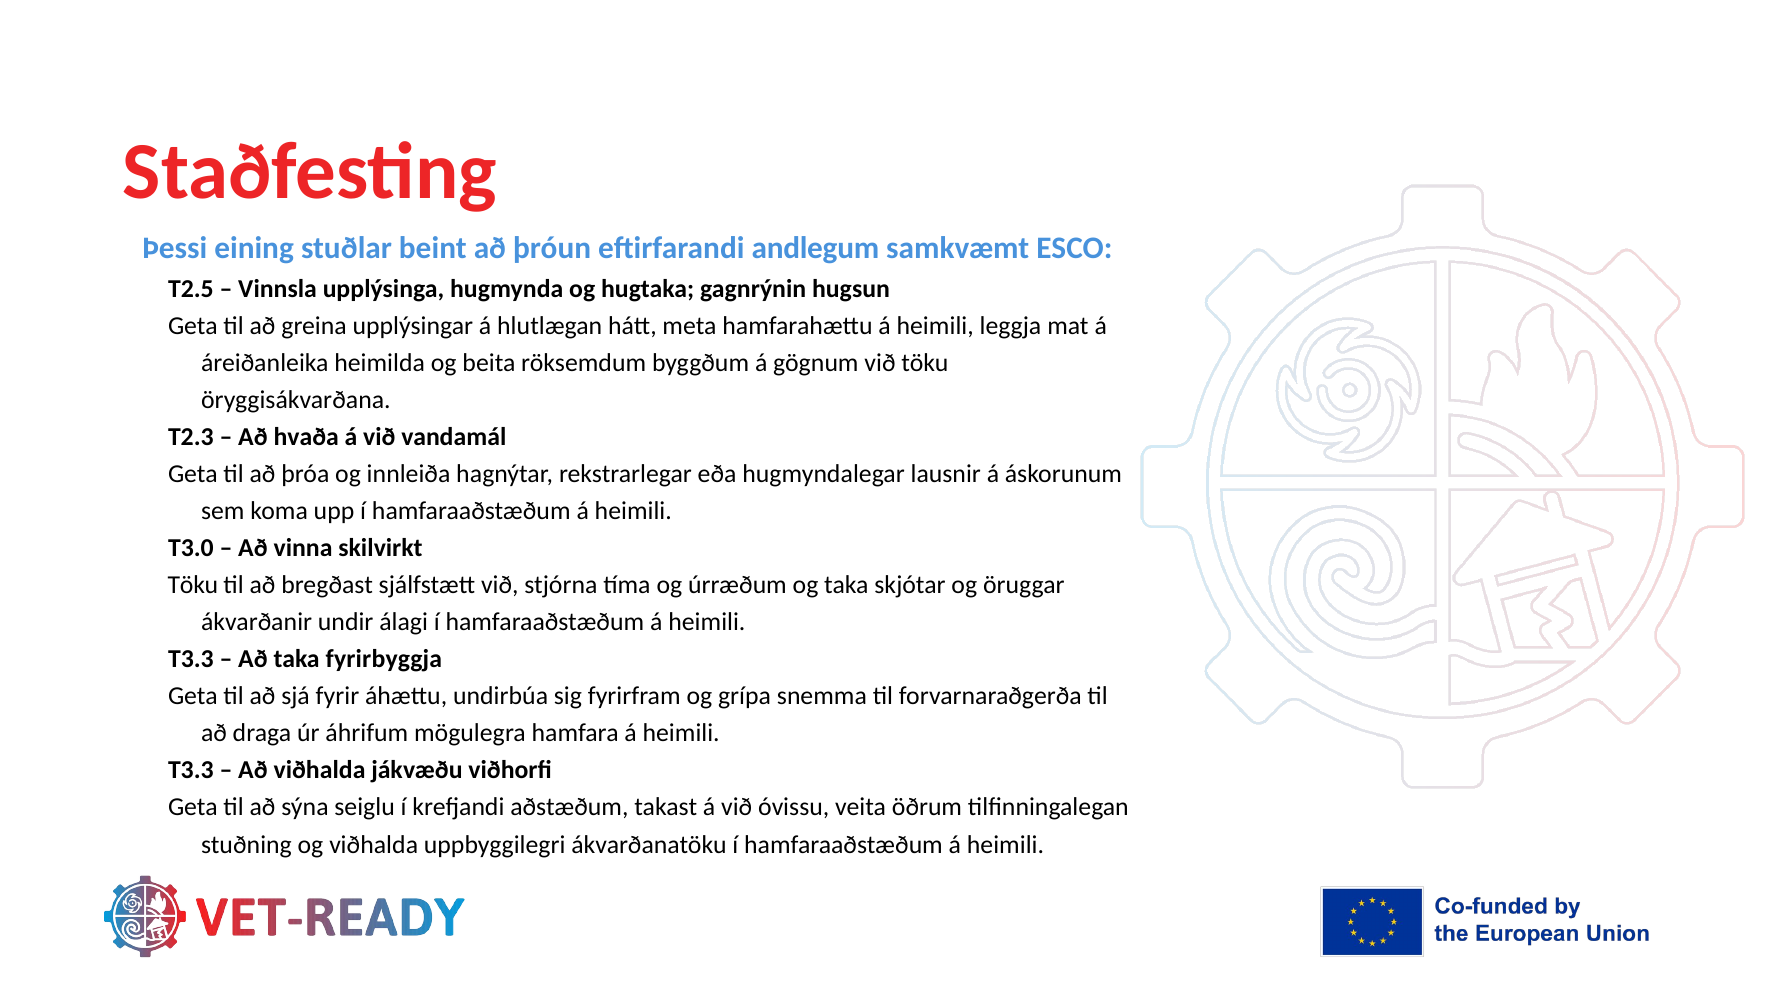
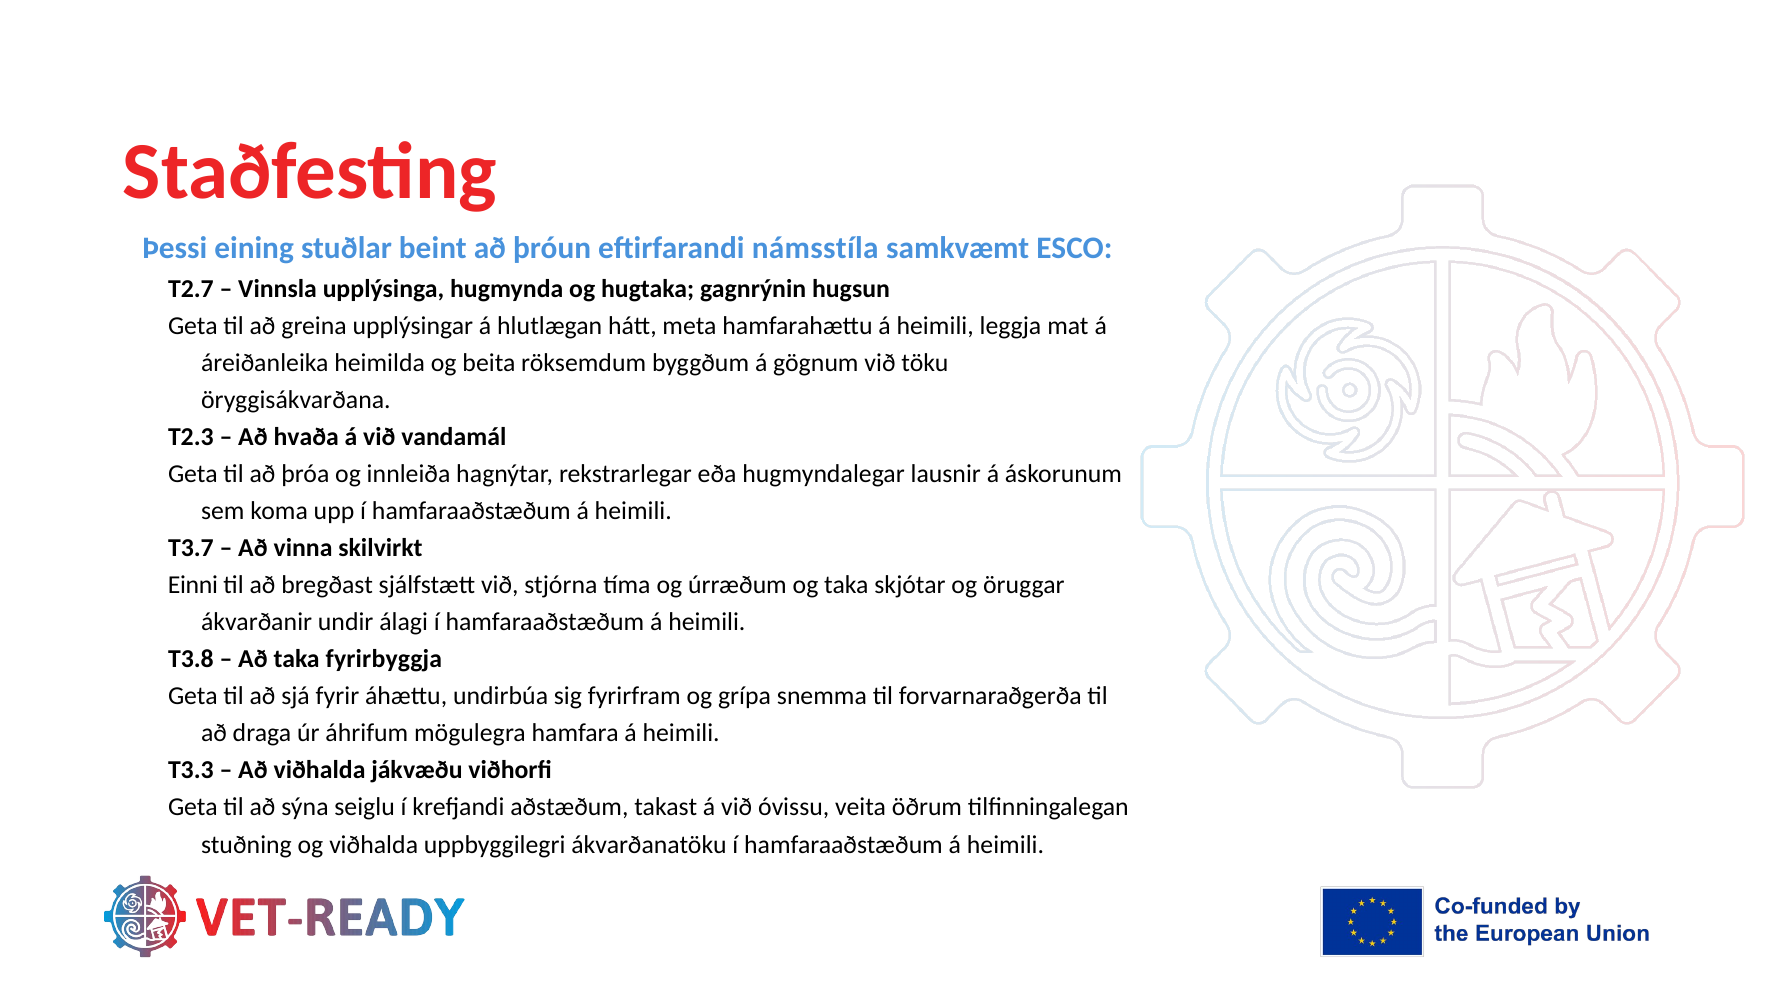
andlegum: andlegum -> námsstíla (815, 248)
T2.5: T2.5 -> T2.7 (191, 289)
T3.0: T3.0 -> T3.7 (191, 548)
Töku: Töku -> Einni (193, 585)
T3.3: T3.3 -> T3.8 (191, 659)
